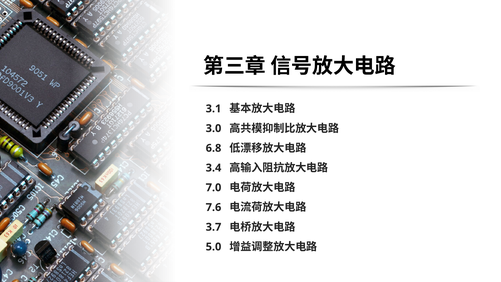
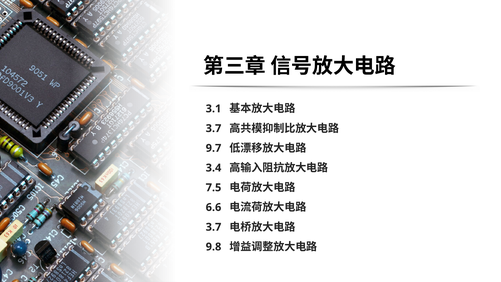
3.0: 3.0 -> 3.7 (214, 128)
6.8: 6.8 -> 9.7 (214, 148)
7.0: 7.0 -> 7.5 (214, 187)
7.6: 7.6 -> 6.6 (214, 207)
5.0: 5.0 -> 9.8 (214, 247)
